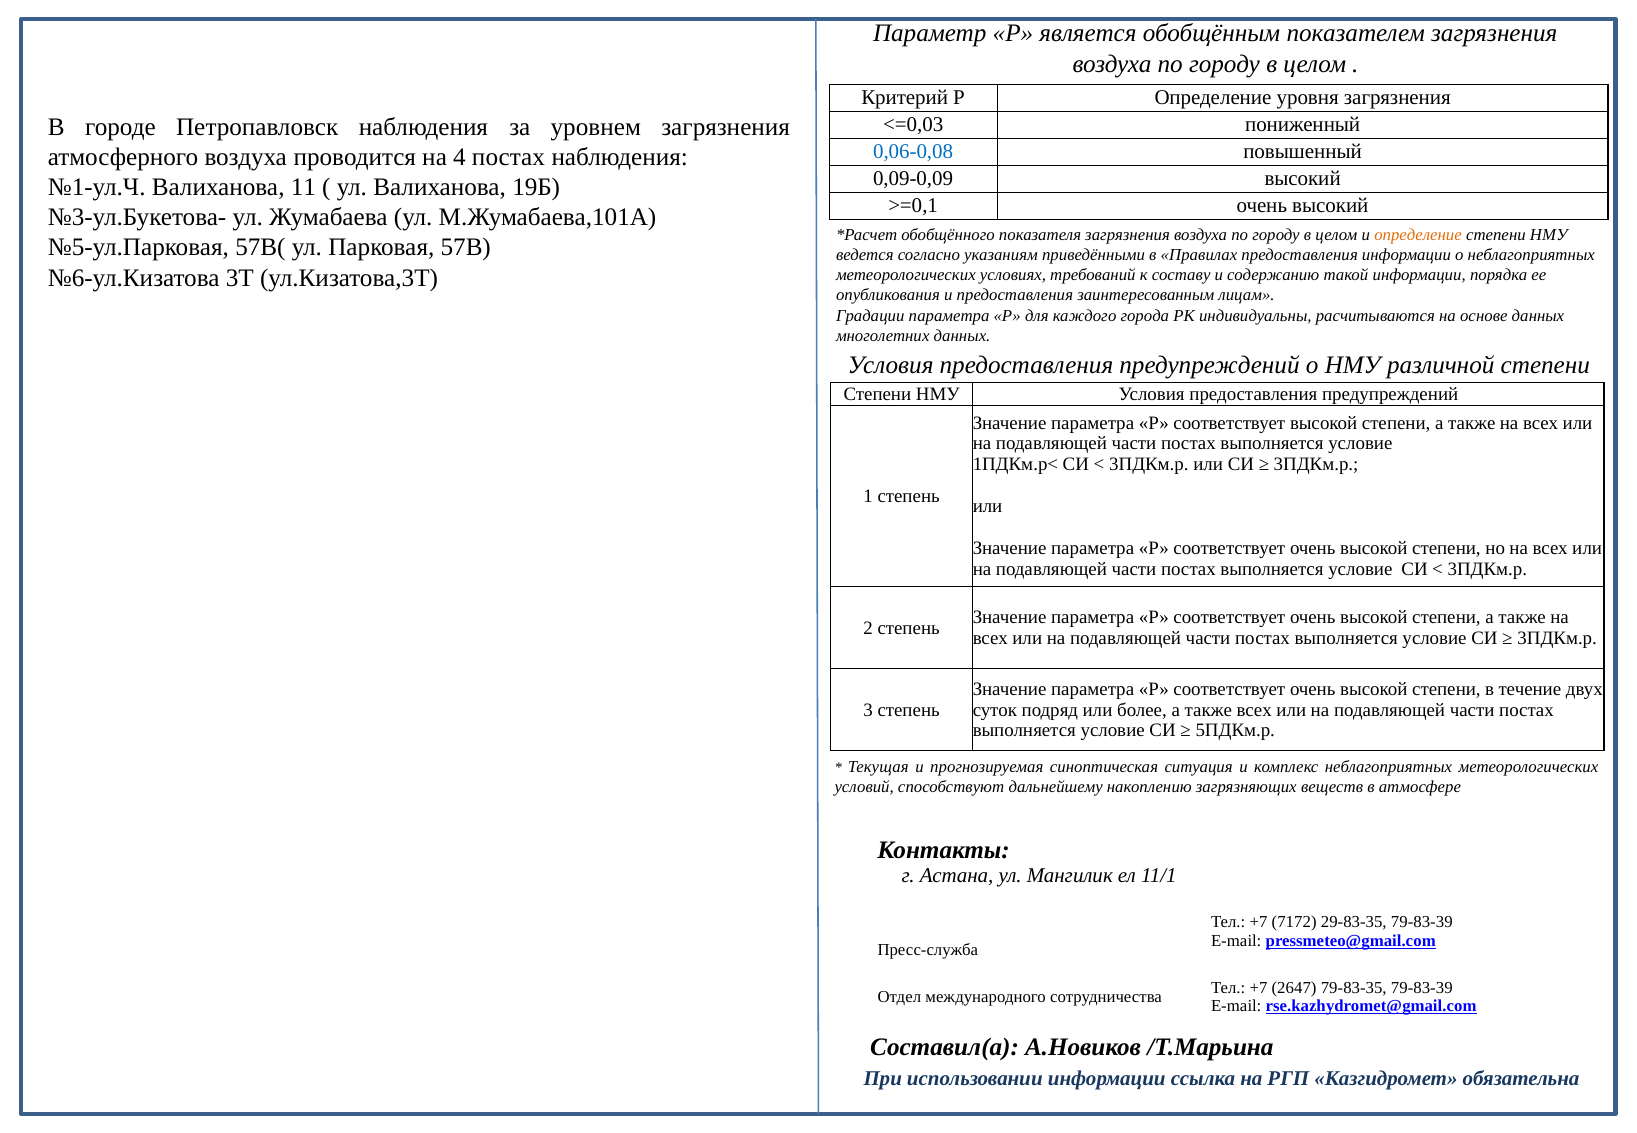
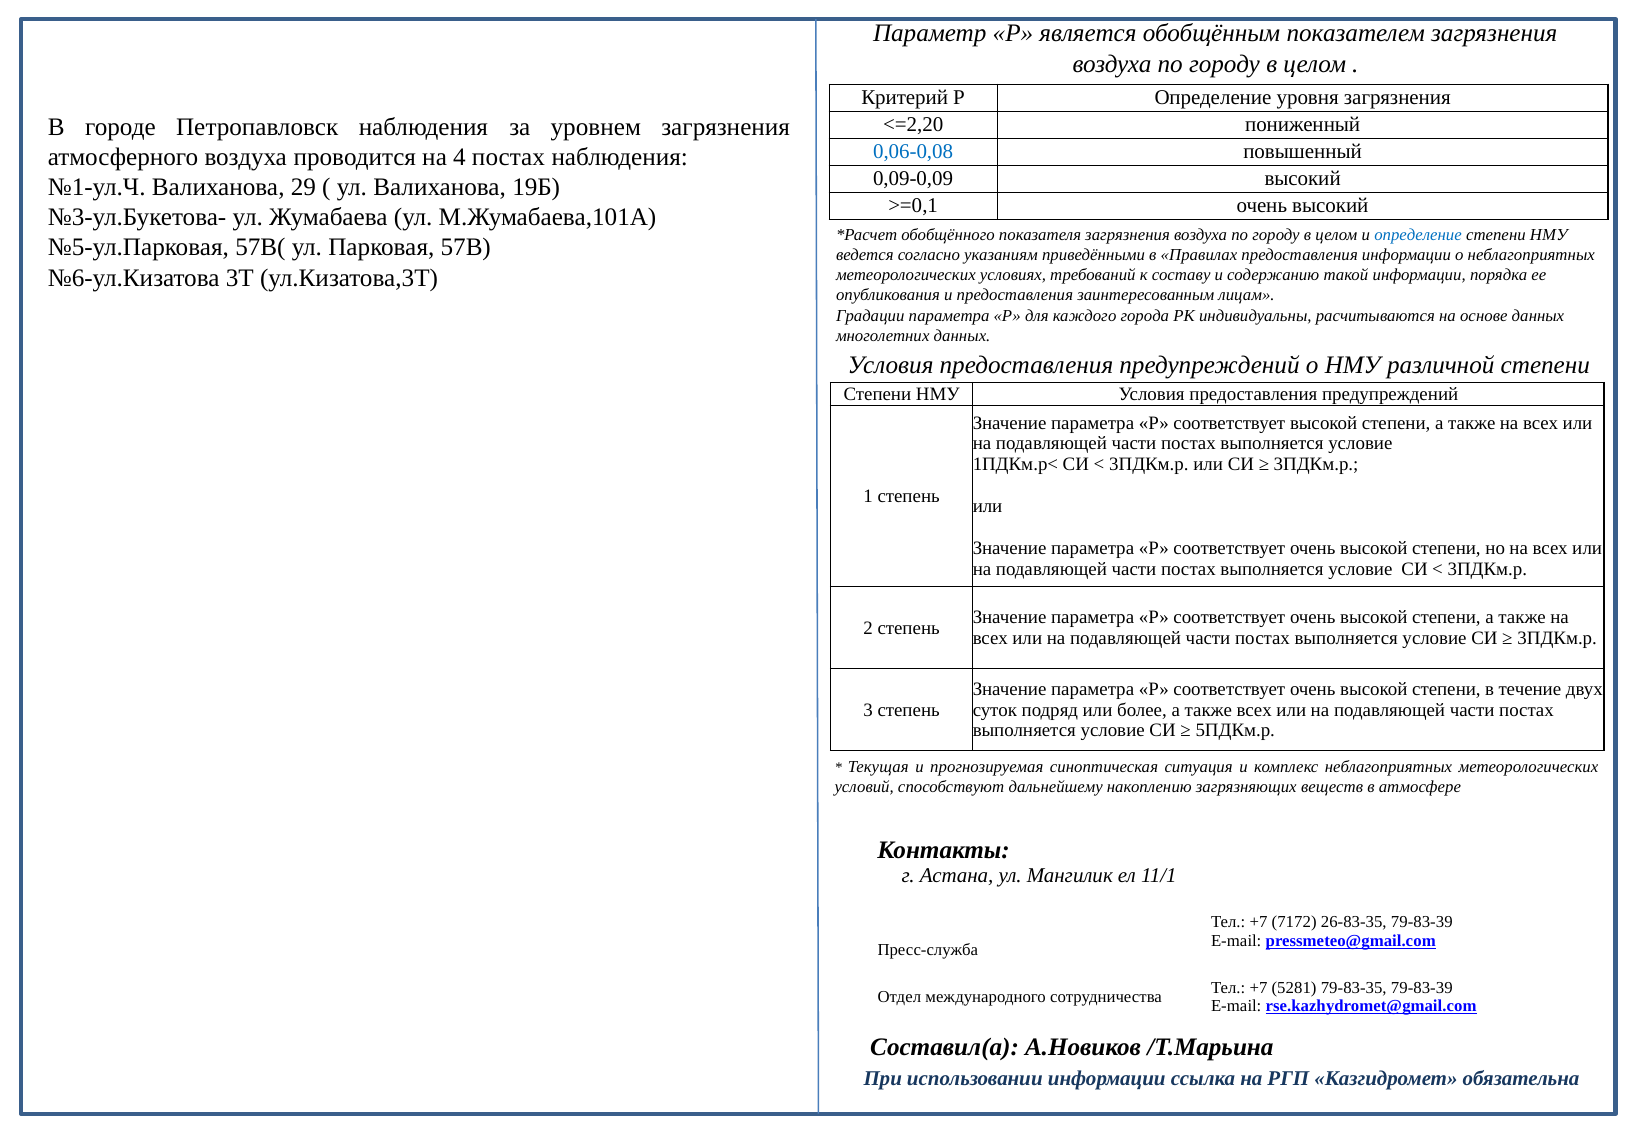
<=0,03: <=0,03 -> <=2,20 (913, 124)
11: 11 -> 29 (303, 187)
определение colour: orange -> blue (1418, 235)
29-83-35: 29-83-35 -> 26-83-35 (1354, 923)
2647: 2647 -> 5281 (1294, 988)
